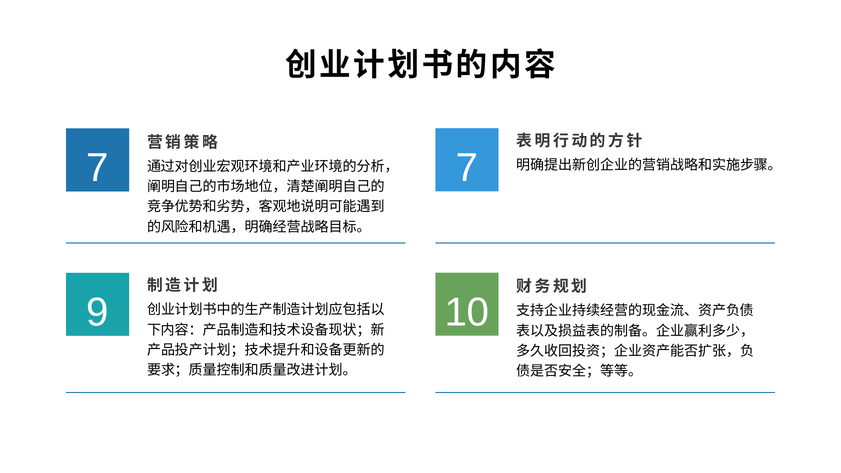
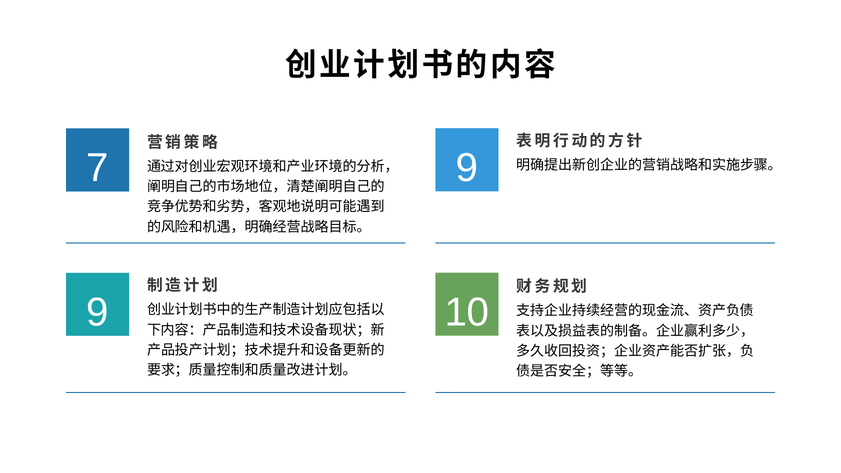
7 7: 7 -> 9 (467, 168)
